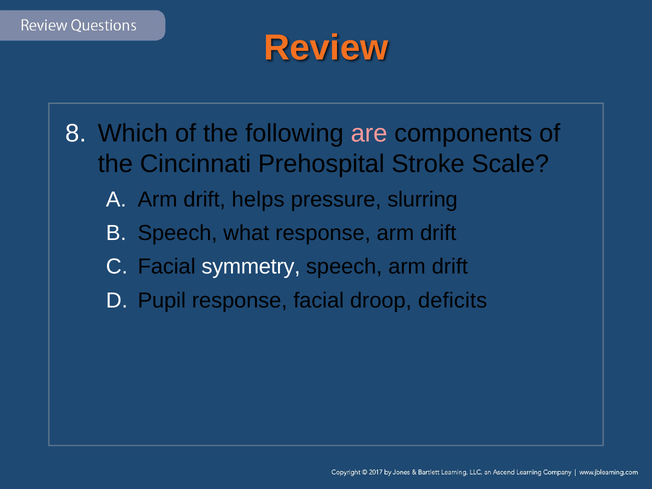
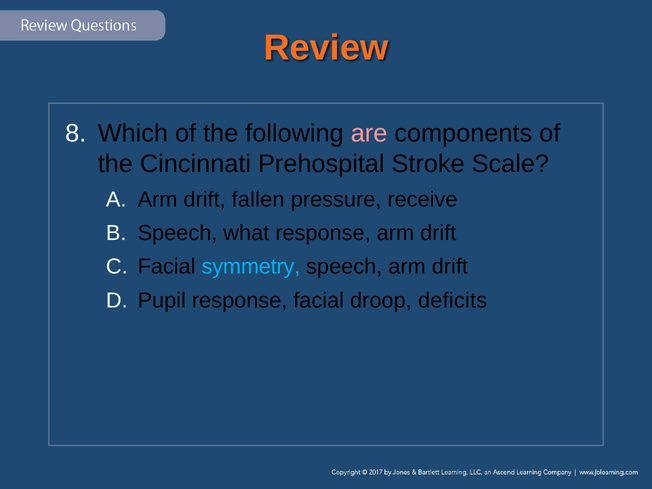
helps: helps -> fallen (258, 199)
slurring: slurring -> receive (422, 199)
symmetry colour: white -> light blue (251, 267)
